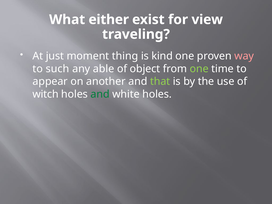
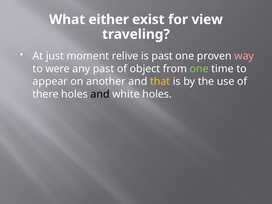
thing: thing -> relive (125, 56)
is kind: kind -> past (162, 56)
such: such -> were (58, 69)
any able: able -> past (104, 69)
that colour: light green -> yellow (160, 81)
witch: witch -> there (46, 94)
and colour: green -> black (100, 94)
